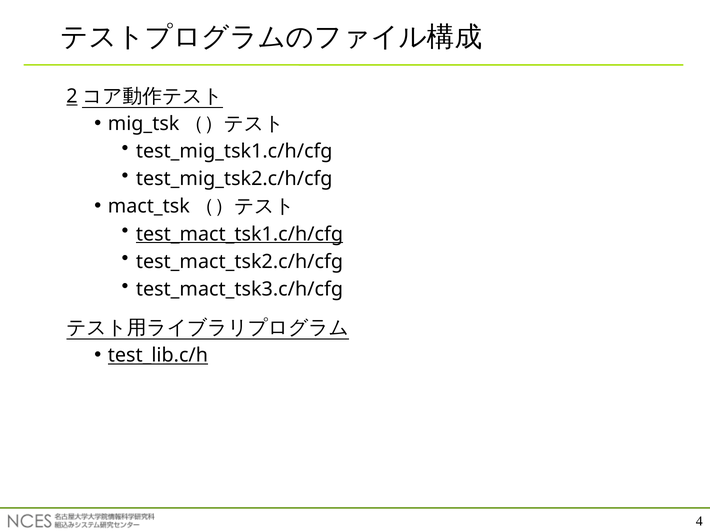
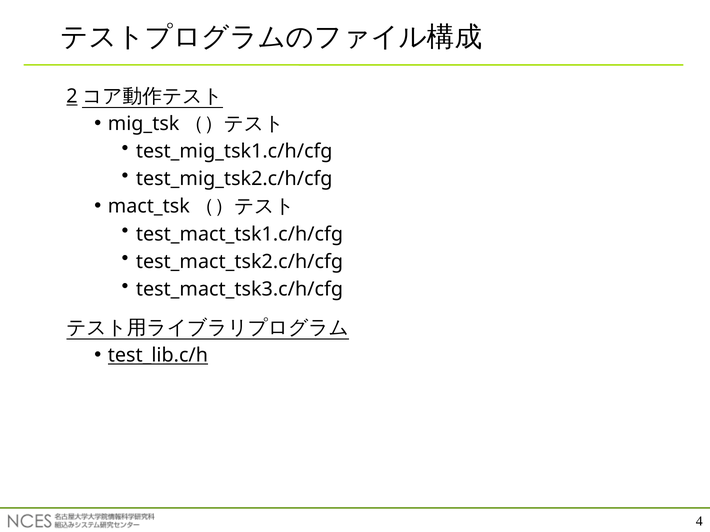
test_mact_tsk1.c/h/cfg underline: present -> none (239, 234)
